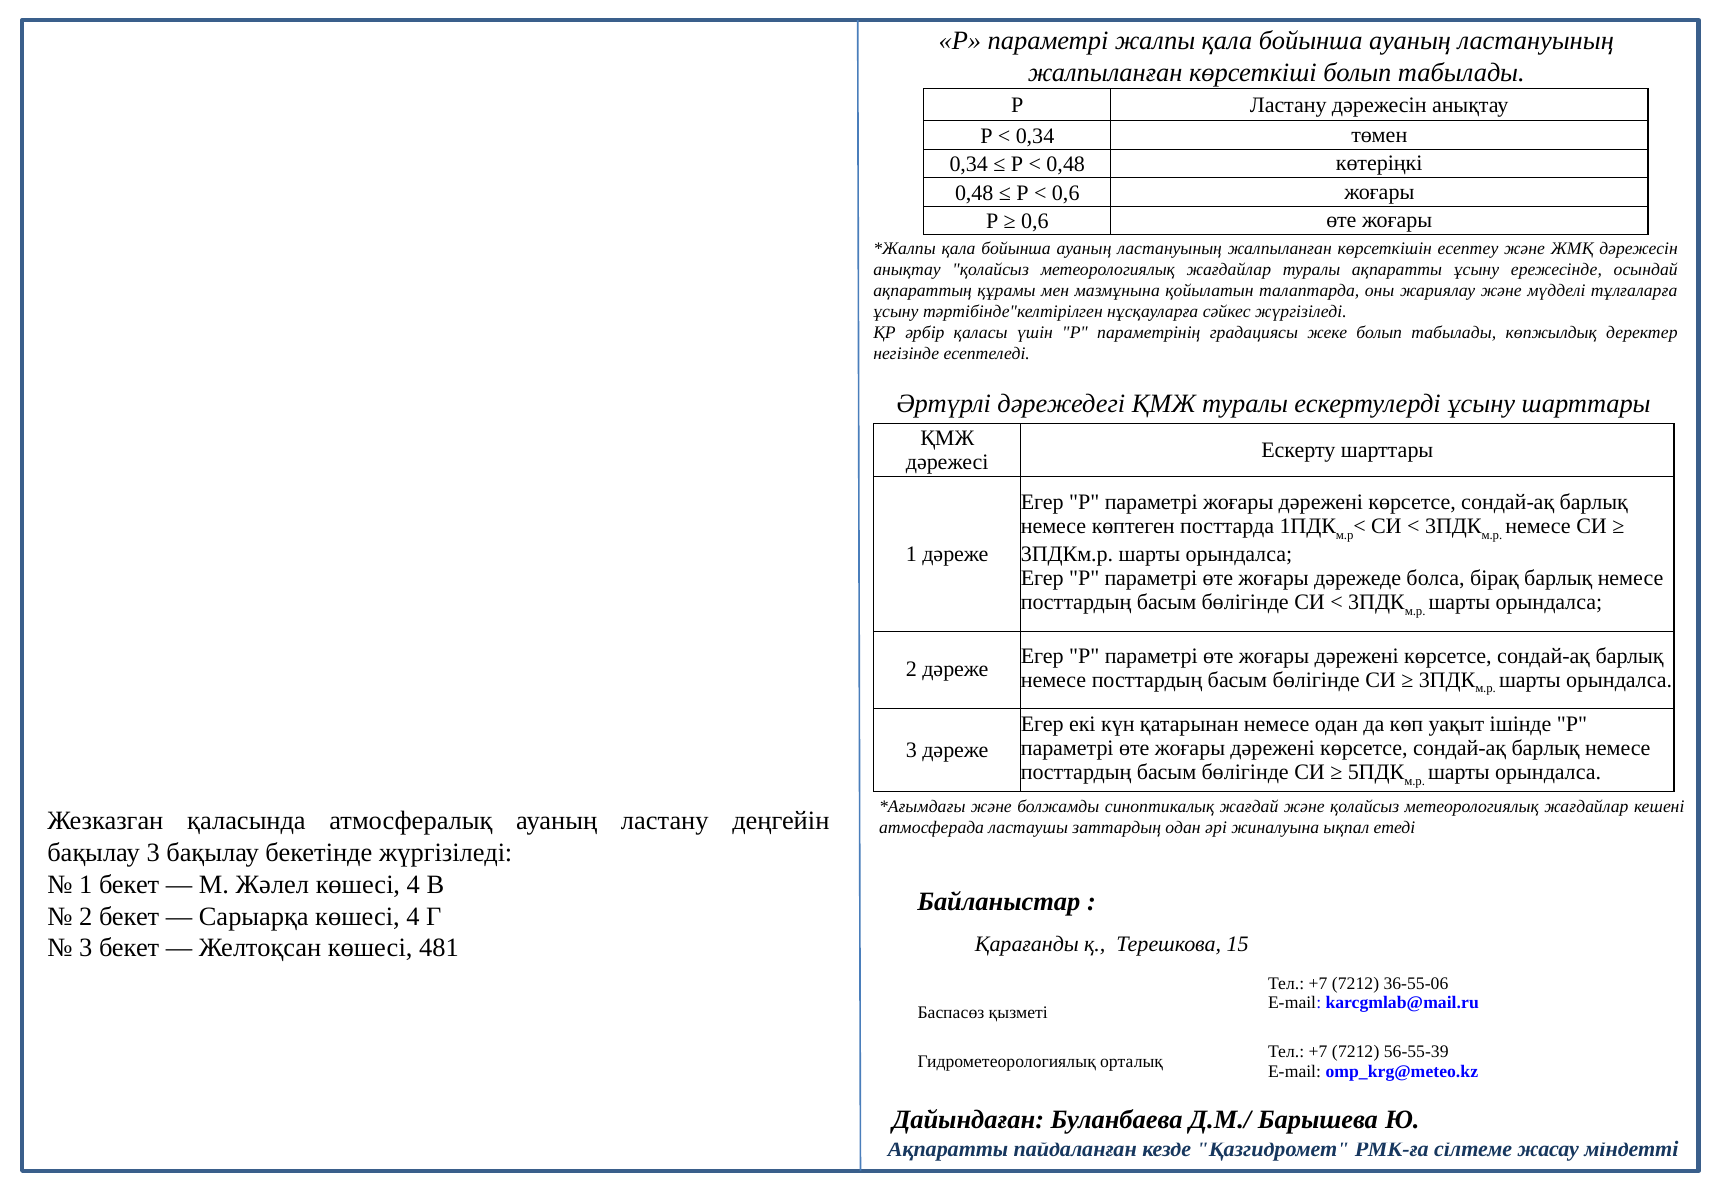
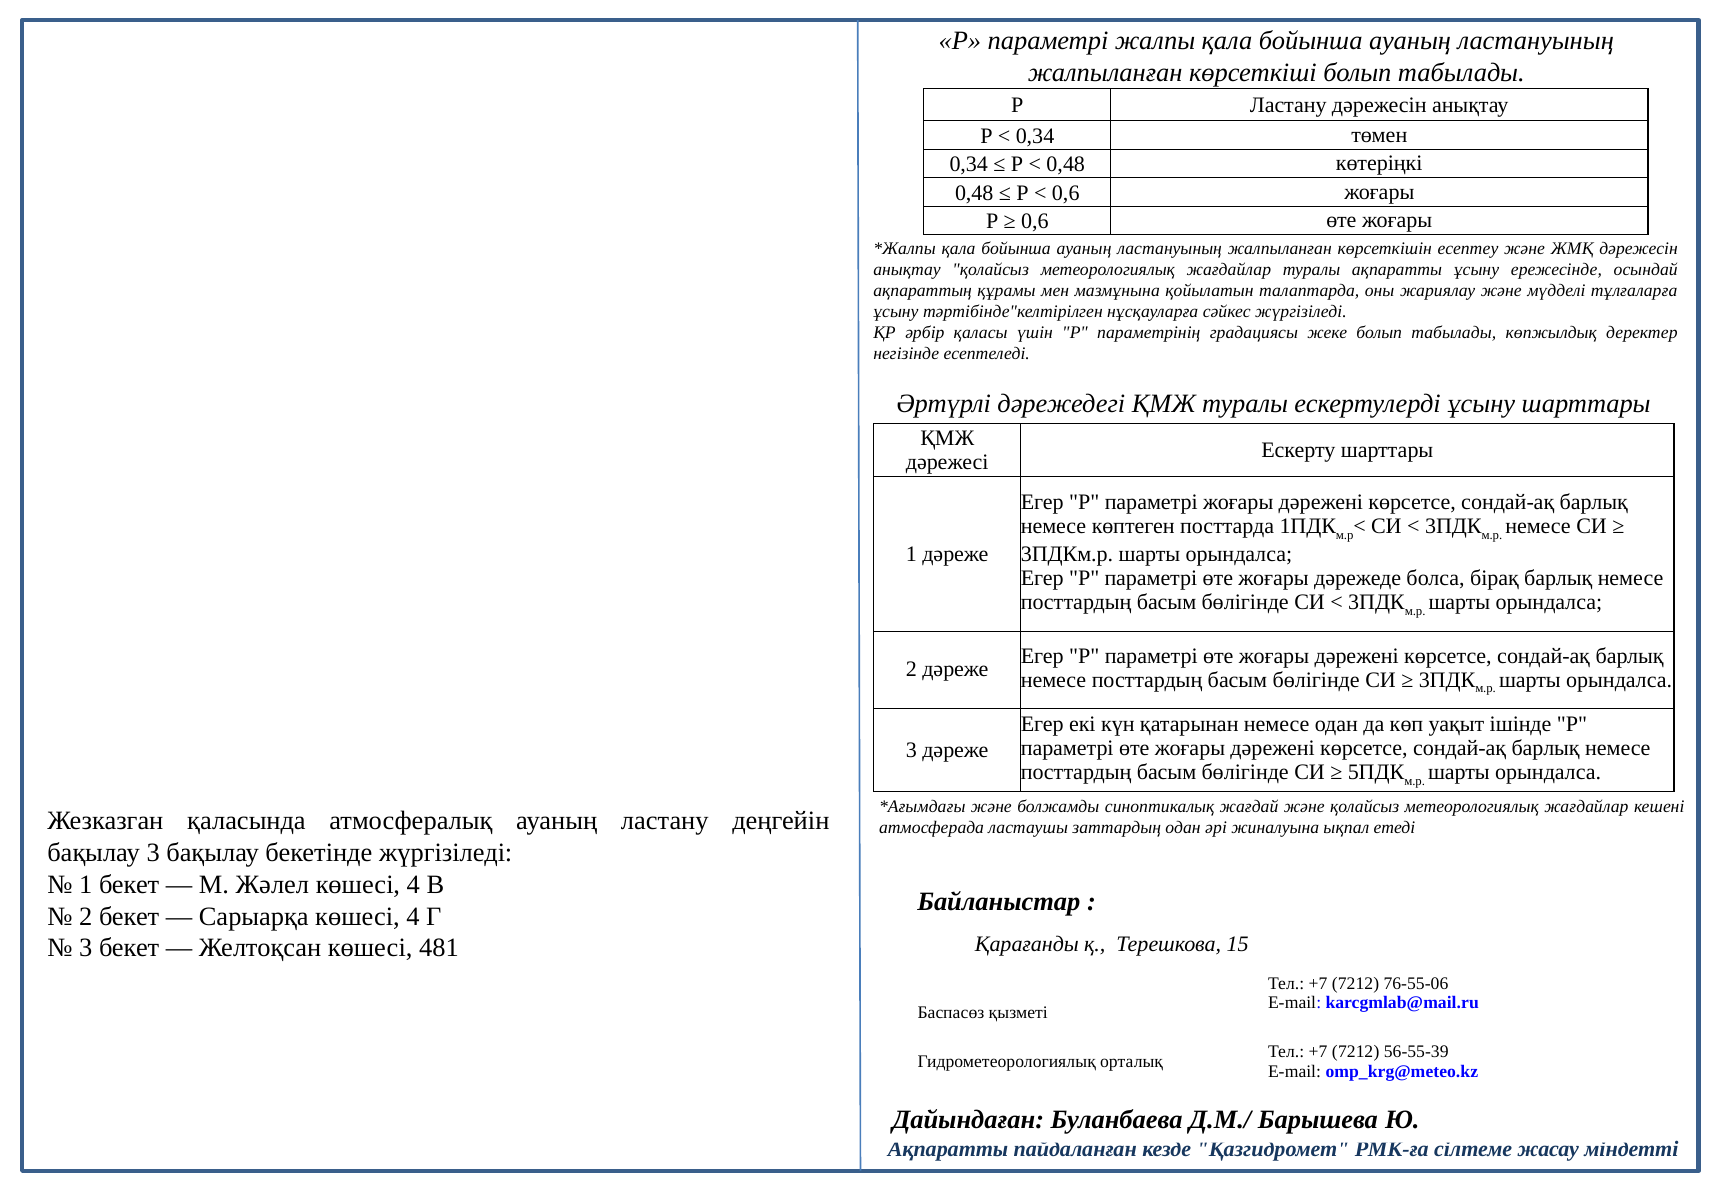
36-55-06: 36-55-06 -> 76-55-06 (1416, 984)
